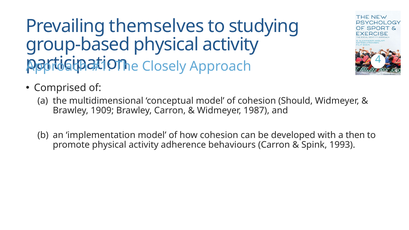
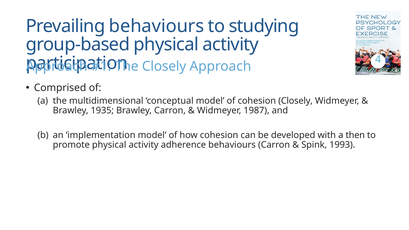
Prevailing themselves: themselves -> behaviours (157, 26)
cohesion Should: Should -> Closely (296, 101)
1909: 1909 -> 1935 (102, 110)
